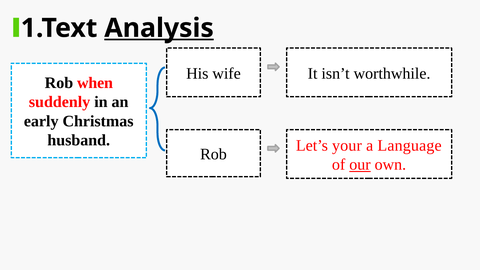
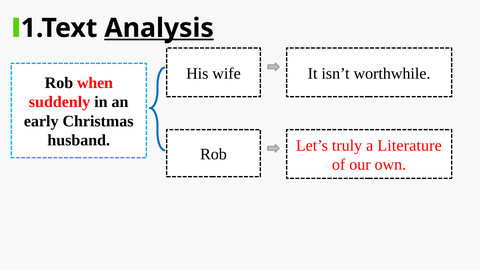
your: your -> truly (347, 145)
Language: Language -> Literature (410, 145)
our underline: present -> none (360, 165)
